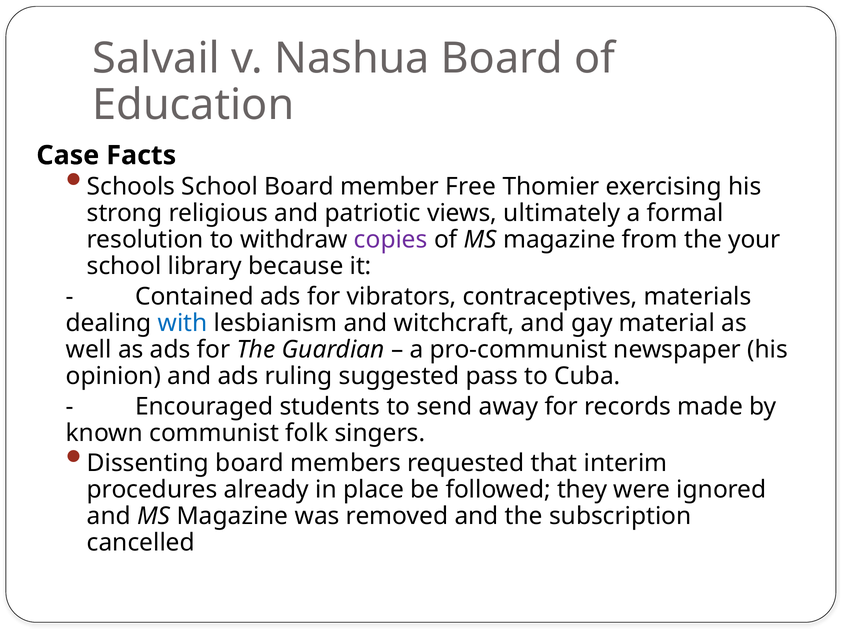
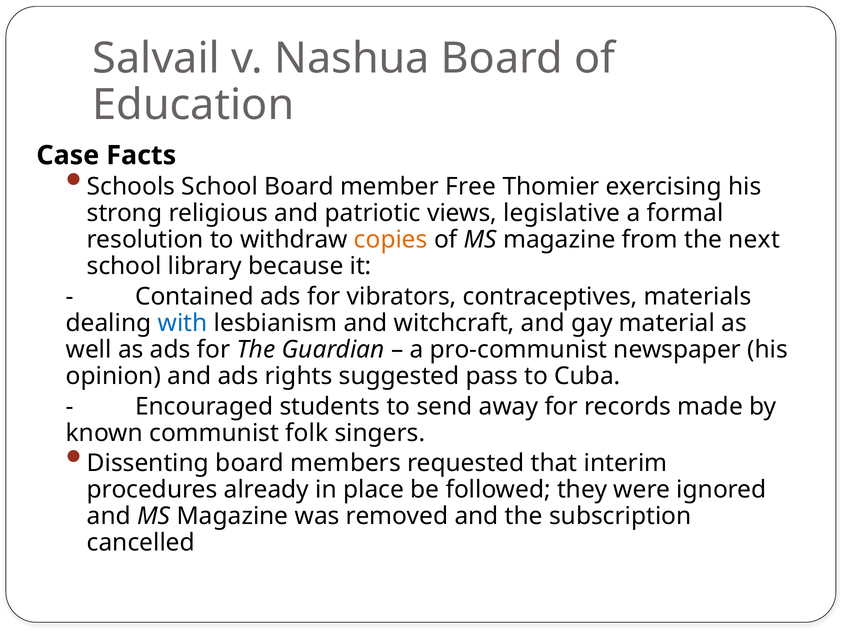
ultimately: ultimately -> legislative (562, 213)
copies colour: purple -> orange (391, 240)
your: your -> next (754, 240)
ruling: ruling -> rights (299, 376)
